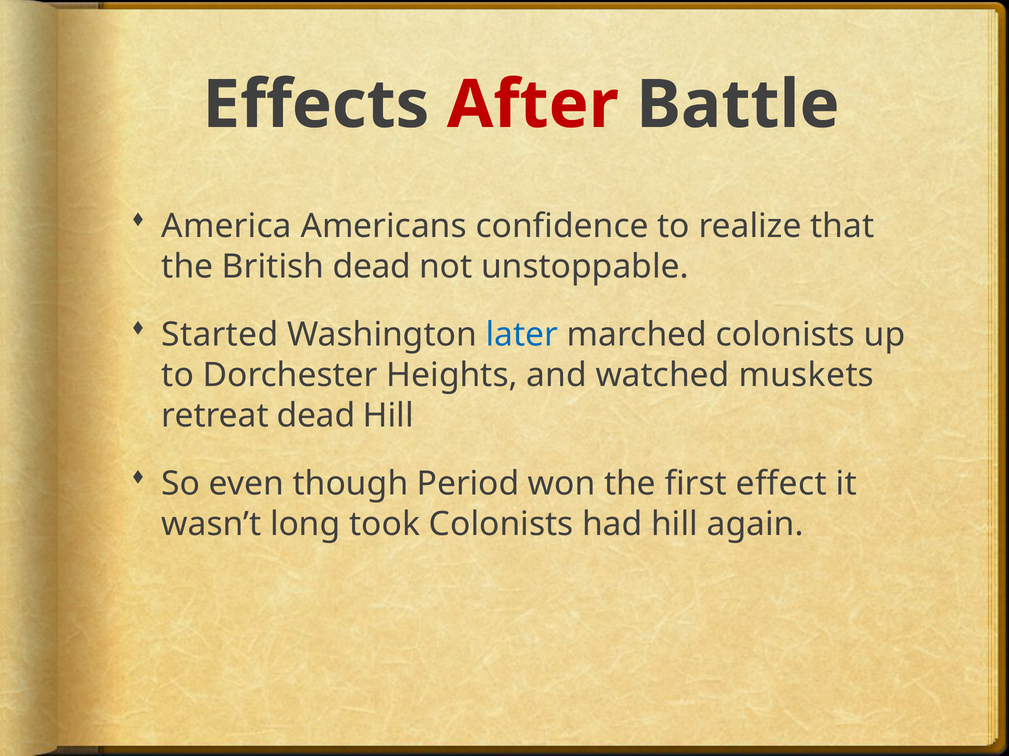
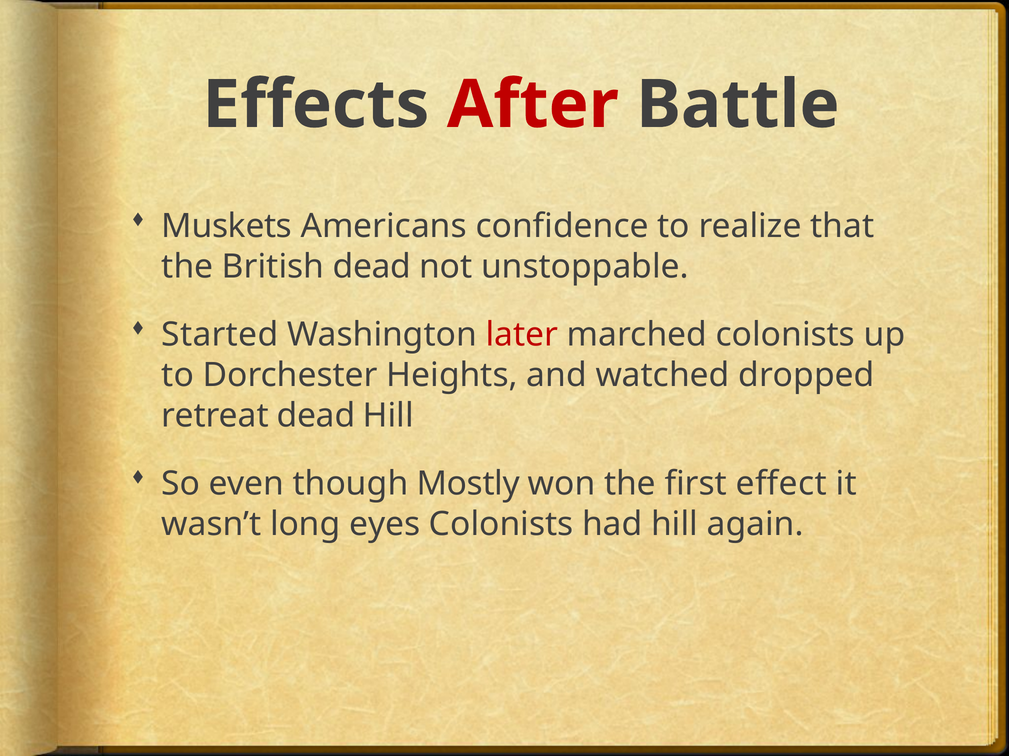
America: America -> Muskets (227, 226)
later colour: blue -> red (522, 335)
muskets: muskets -> dropped (806, 376)
Period: Period -> Mostly (468, 484)
took: took -> eyes (385, 525)
